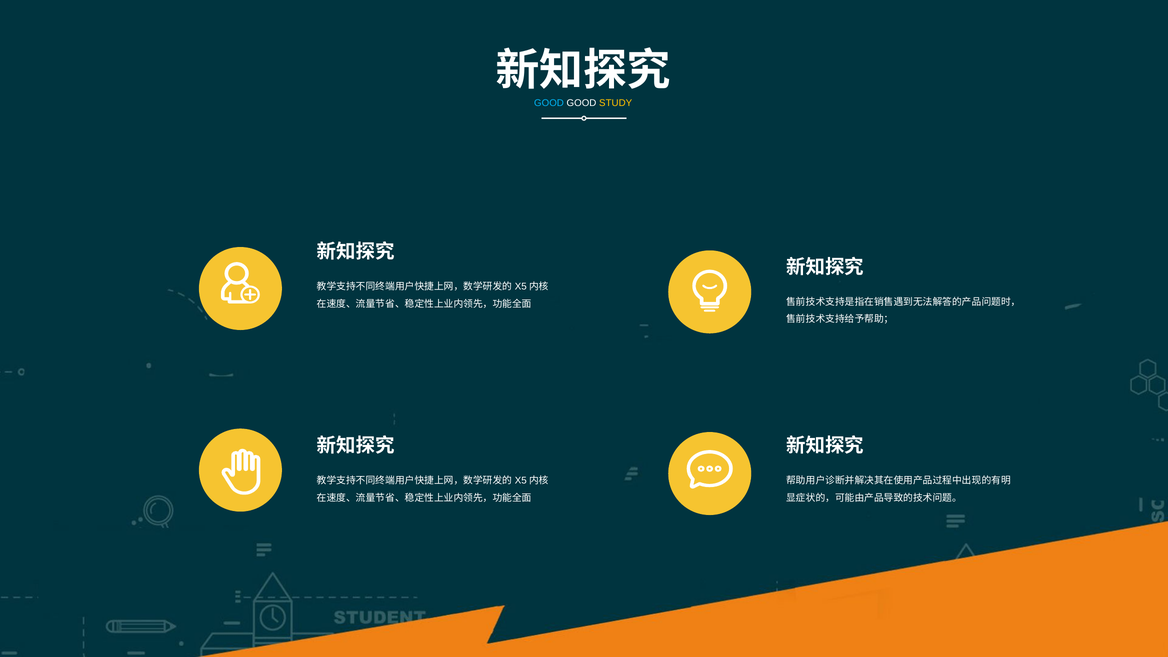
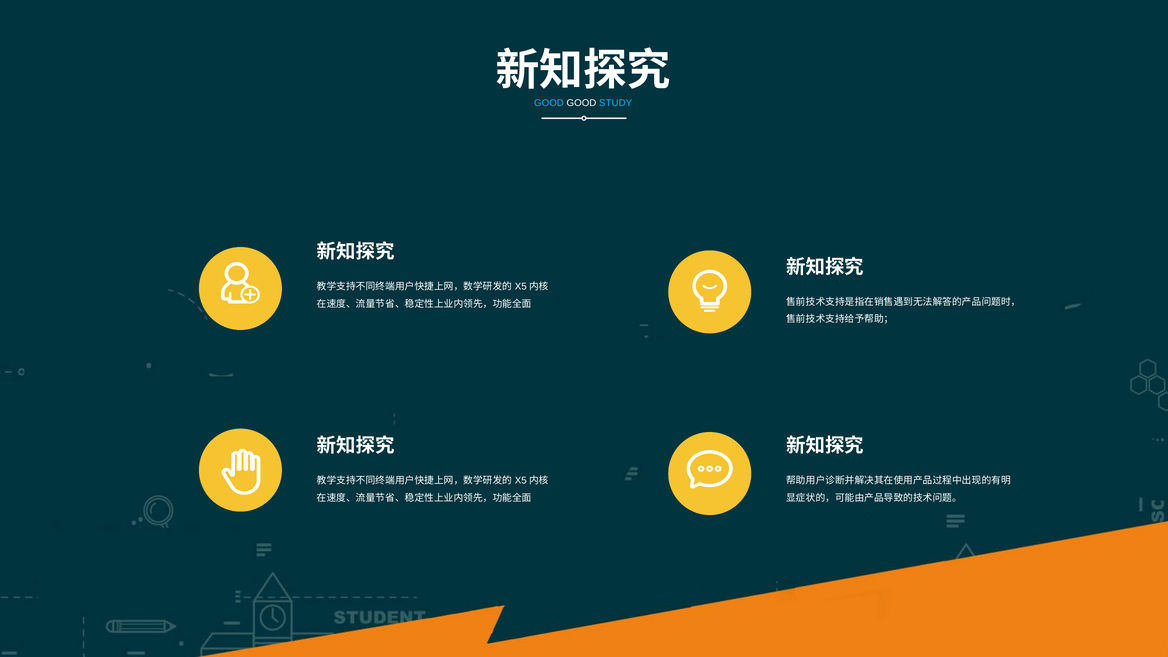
STUDY colour: yellow -> light blue (616, 103)
